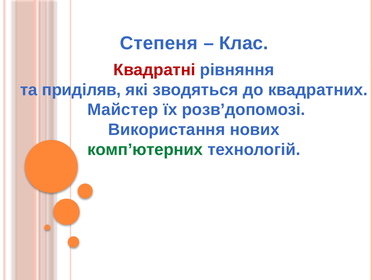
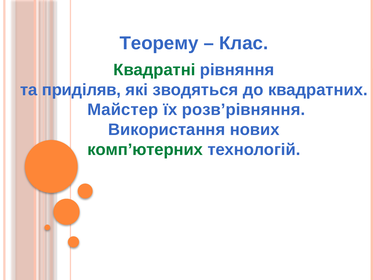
Степеня: Степеня -> Теорему (159, 43)
Квадратні colour: red -> green (154, 70)
розв’допомозі: розв’допомозі -> розв’рівняння (243, 110)
